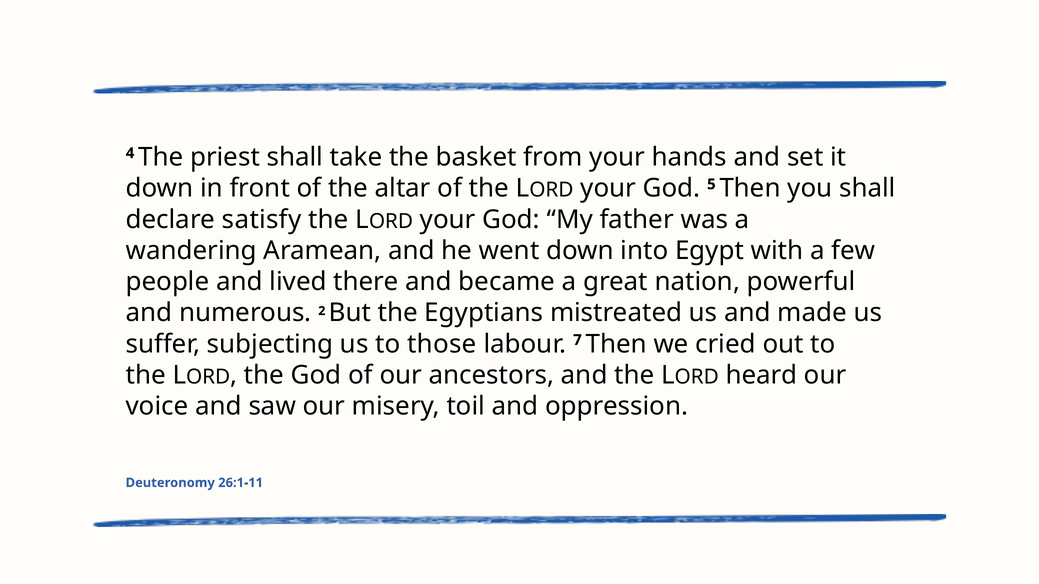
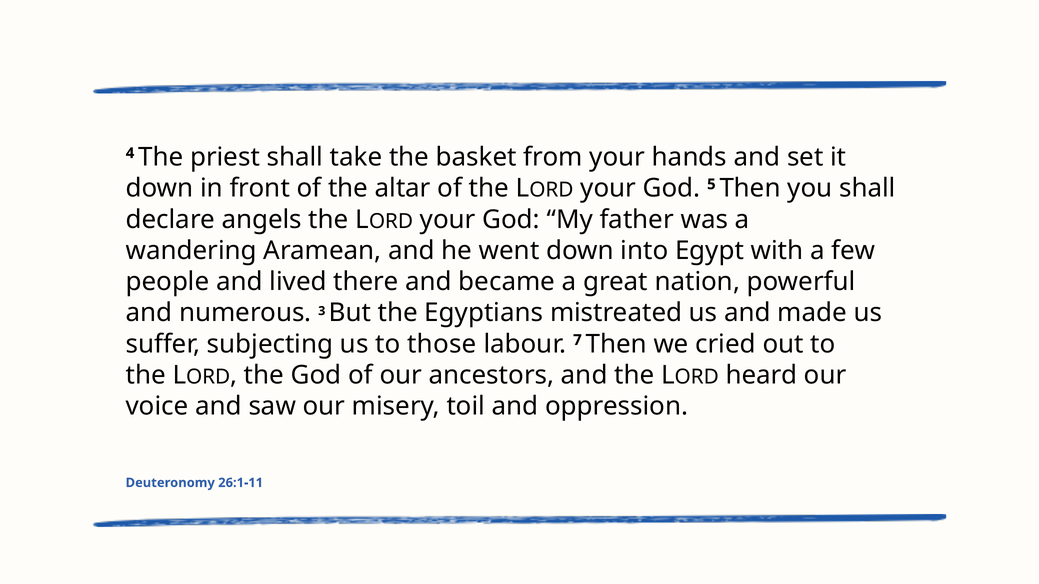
satisfy: satisfy -> angels (262, 220)
2: 2 -> 3 (322, 311)
